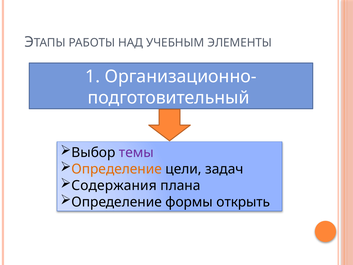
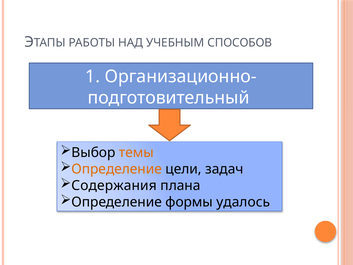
ЭЛЕМЕНТЫ: ЭЛЕМЕНТЫ -> СПОСОБОВ (240, 43)
темы colour: purple -> orange (136, 152)
открыть: открыть -> удалось (243, 202)
